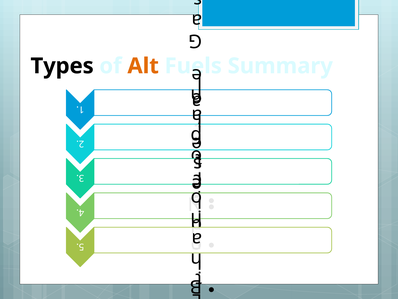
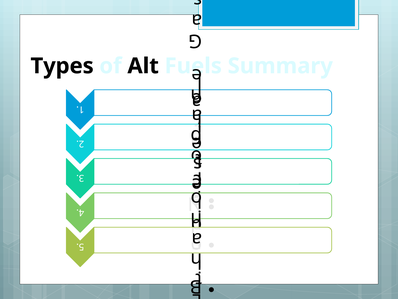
Alt colour: orange -> black (143, 66)
